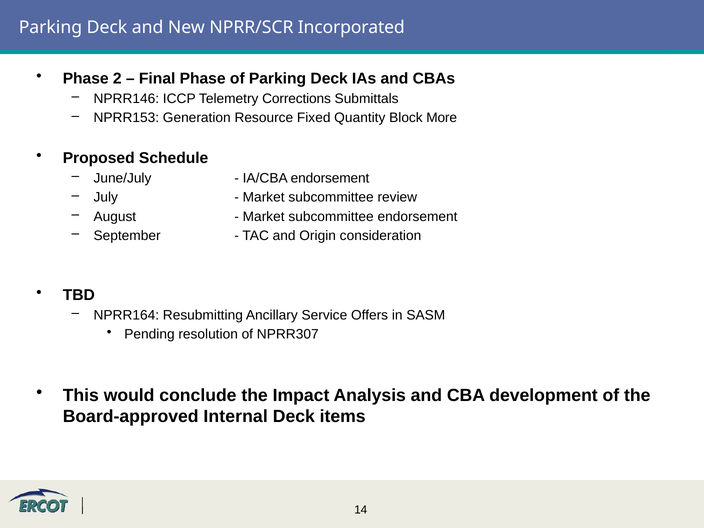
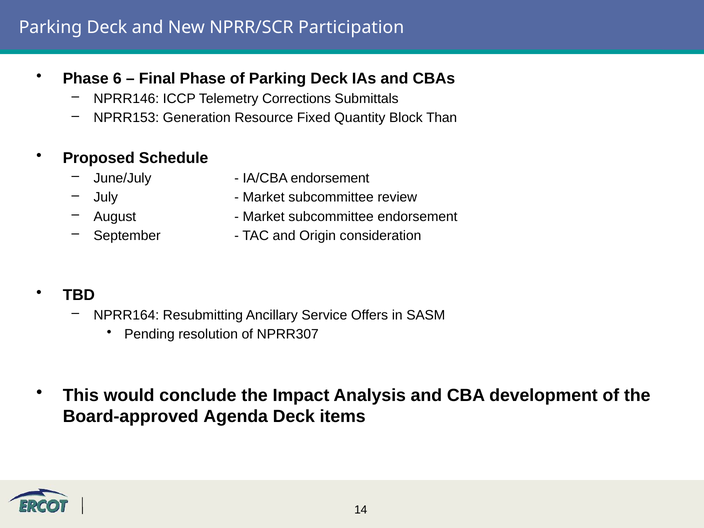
Incorporated: Incorporated -> Participation (351, 28)
2: 2 -> 6 (117, 79)
More: More -> Than (442, 118)
Internal: Internal -> Agenda (236, 416)
